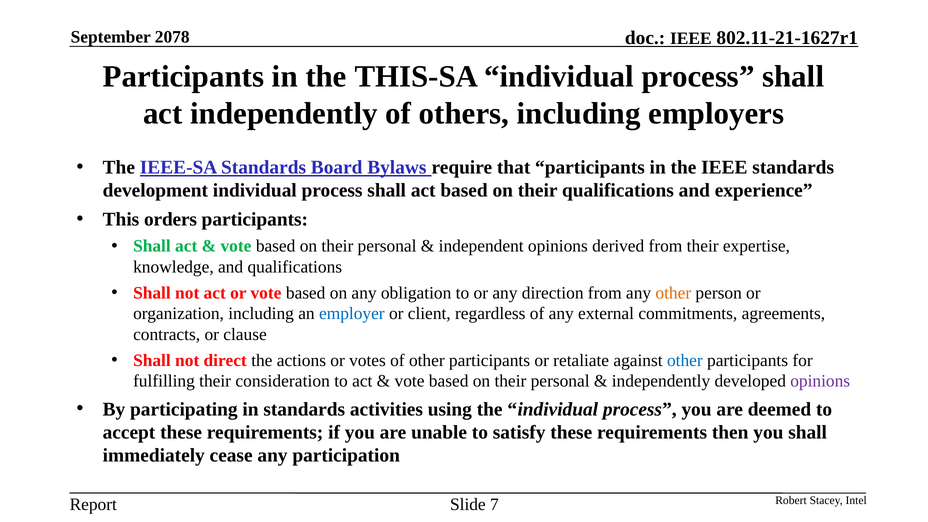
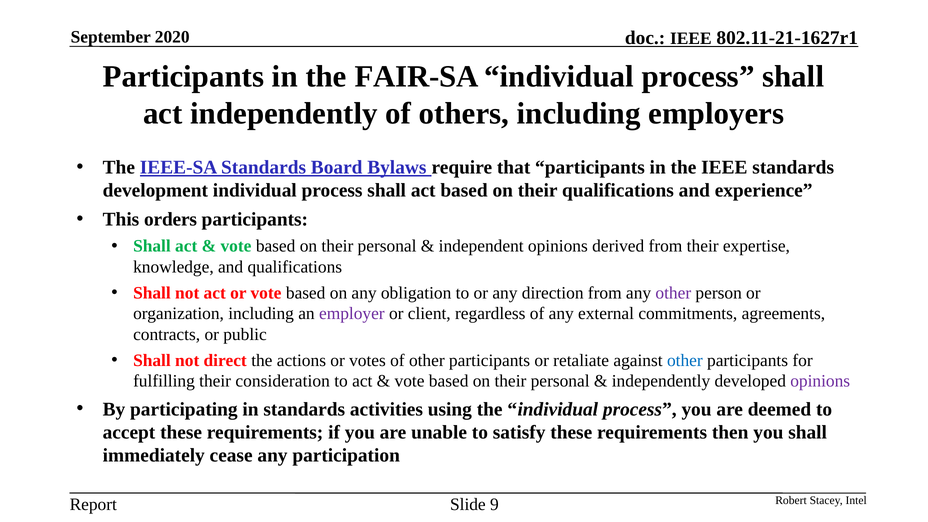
2078: 2078 -> 2020 (172, 37)
THIS-SA: THIS-SA -> FAIR-SA (416, 76)
other colour: orange -> purple (673, 293)
employer colour: blue -> purple (352, 314)
clause: clause -> public (245, 335)
7: 7 -> 9 (494, 505)
